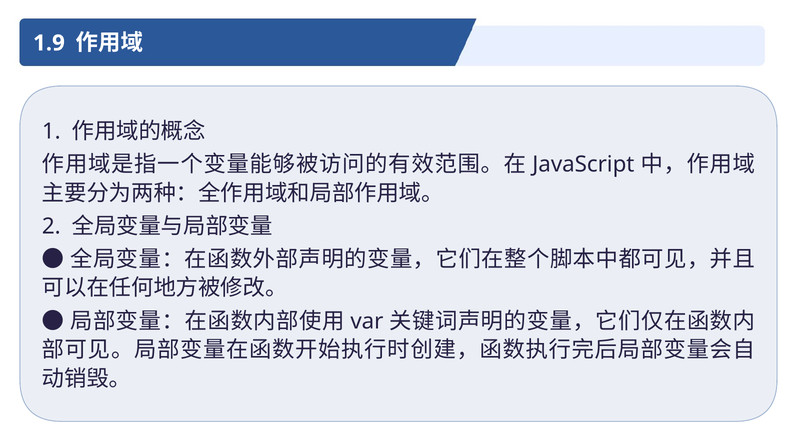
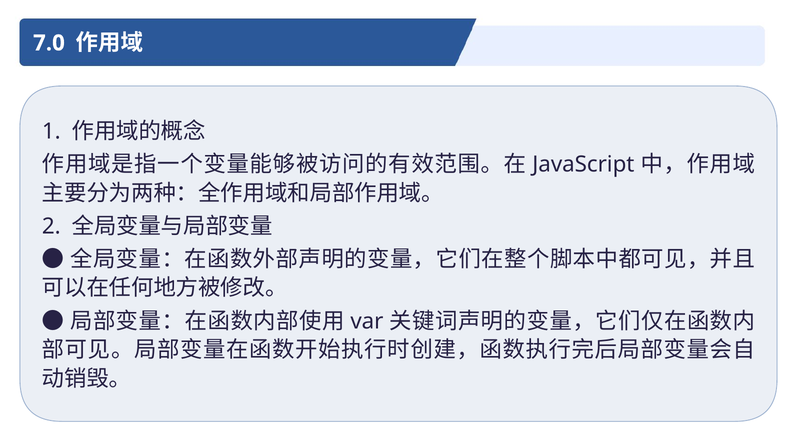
1.9: 1.9 -> 7.0 (49, 43)
